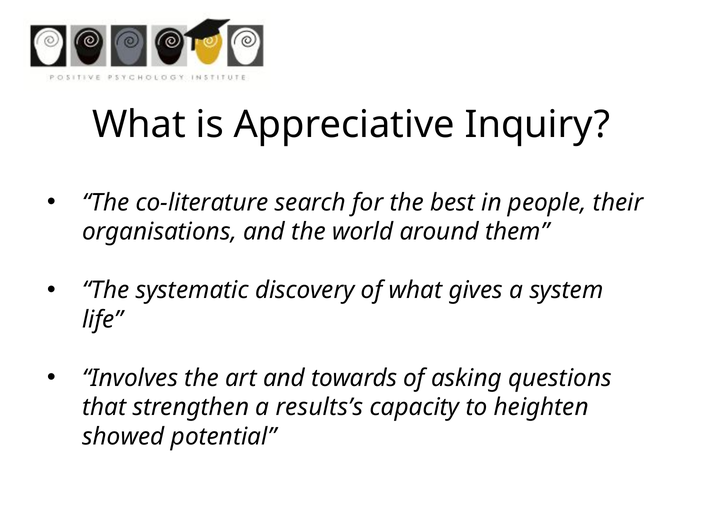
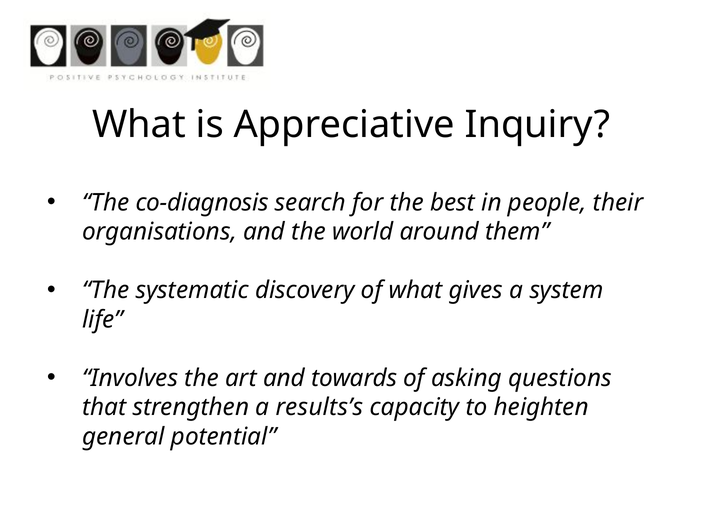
co-literature: co-literature -> co-diagnosis (202, 202)
showed: showed -> general (123, 436)
